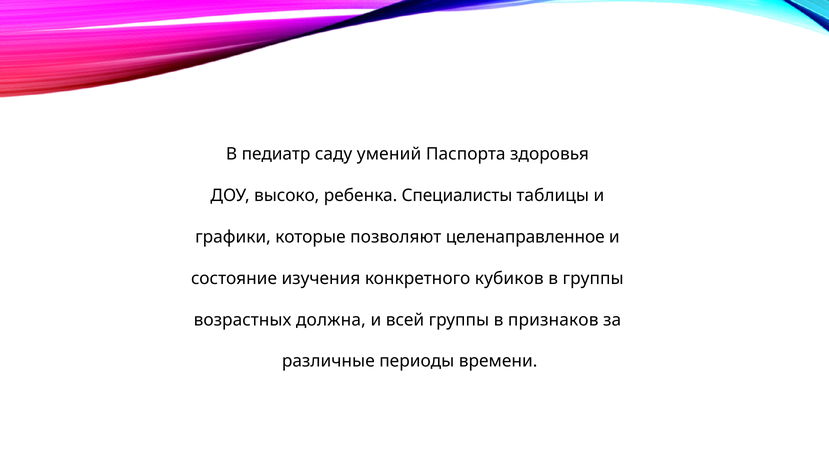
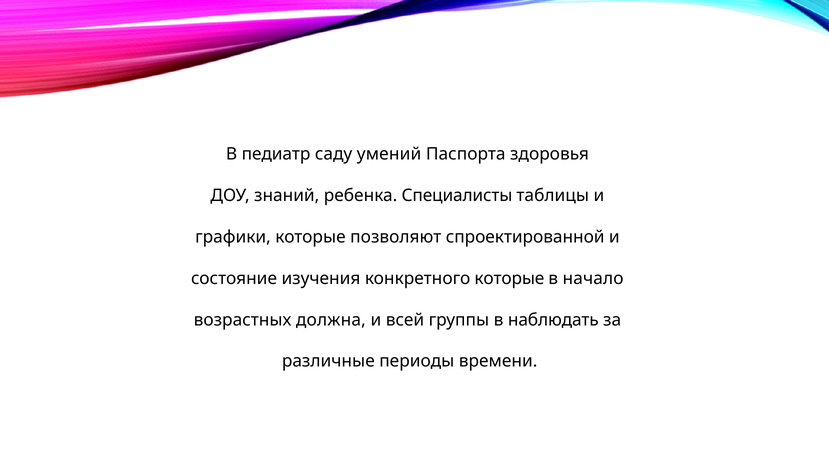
высоко: высоко -> знаний (287, 196)
целенаправленное: целенаправленное -> спроектированной (525, 237)
конкретного кубиков: кубиков -> которые (509, 279)
в группы: группы -> начало (593, 279)
признаков: признаков -> наблюдать (553, 320)
